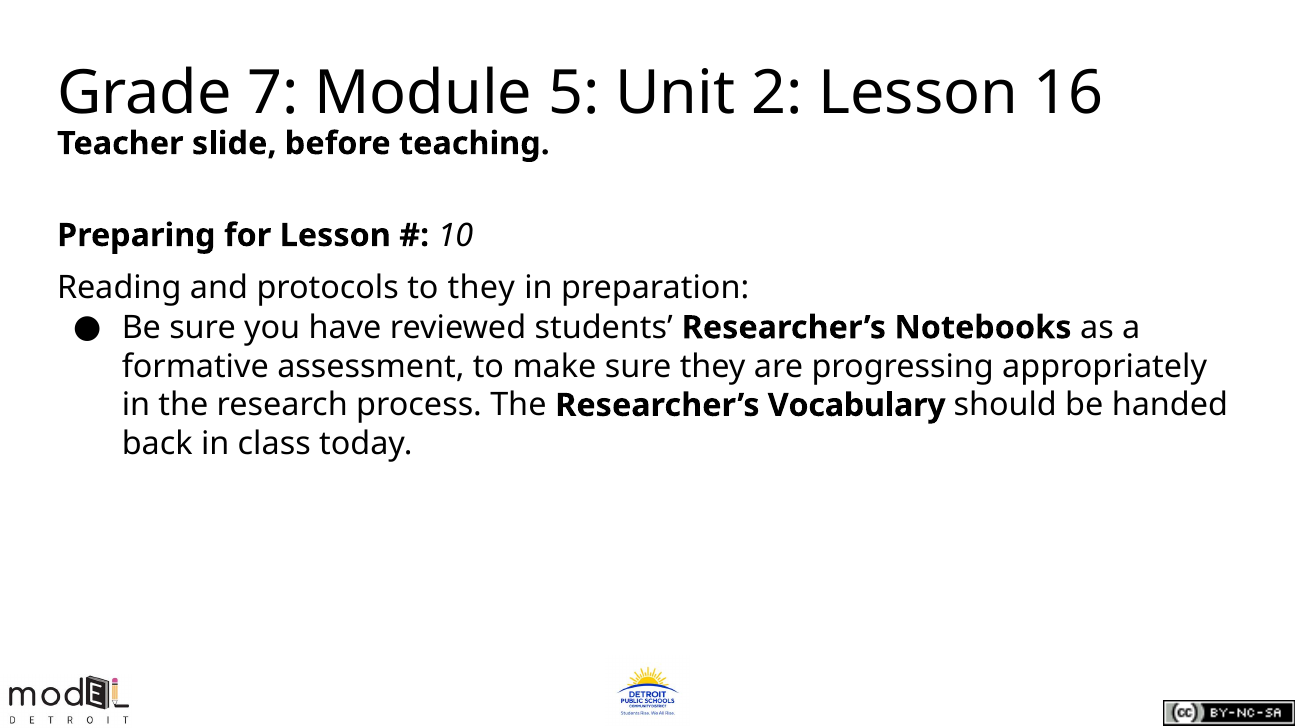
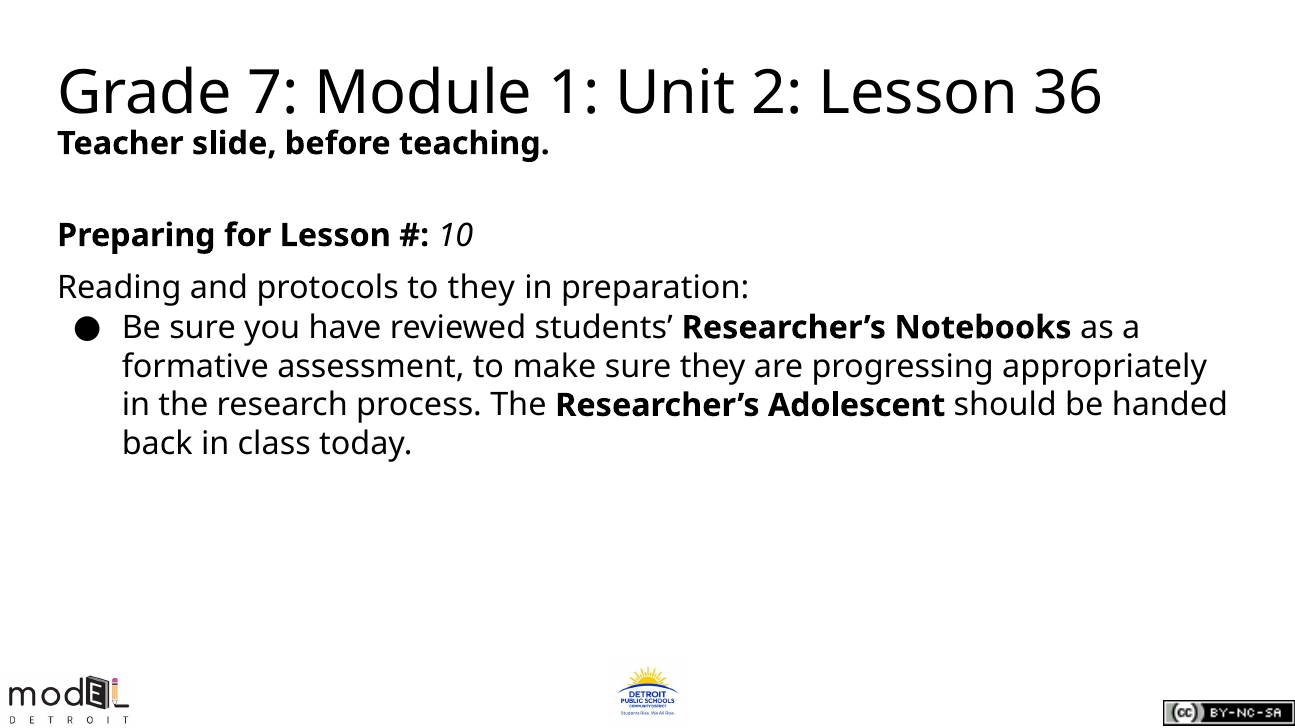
5: 5 -> 1 (574, 93)
16: 16 -> 36 (1069, 93)
Vocabulary: Vocabulary -> Adolescent (857, 406)
